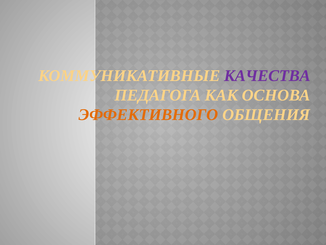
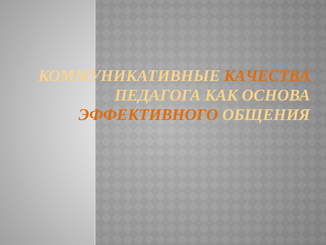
КАЧЕСТВА colour: purple -> orange (267, 76)
